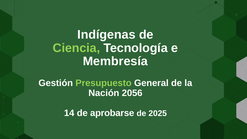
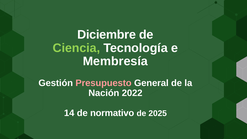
Indígenas: Indígenas -> Diciembre (107, 35)
Presupuesto colour: light green -> pink (104, 83)
2056: 2056 -> 2022 (132, 93)
aprobarse: aprobarse -> normativo (112, 113)
